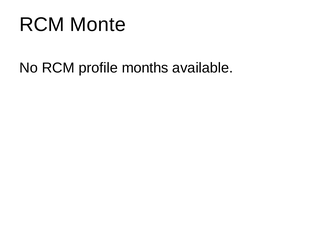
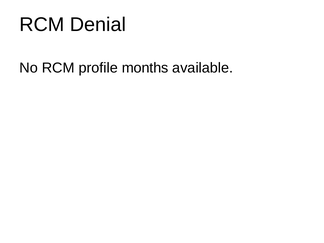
Monte: Monte -> Denial (98, 25)
